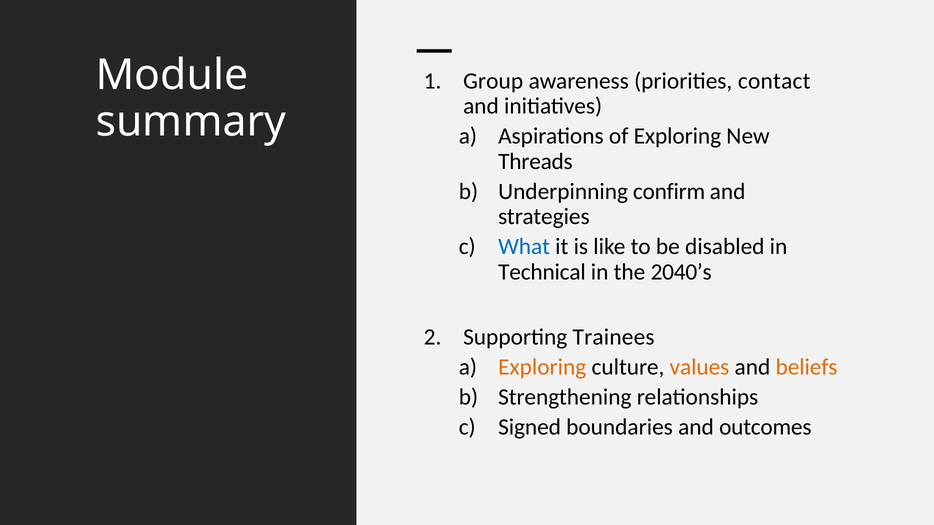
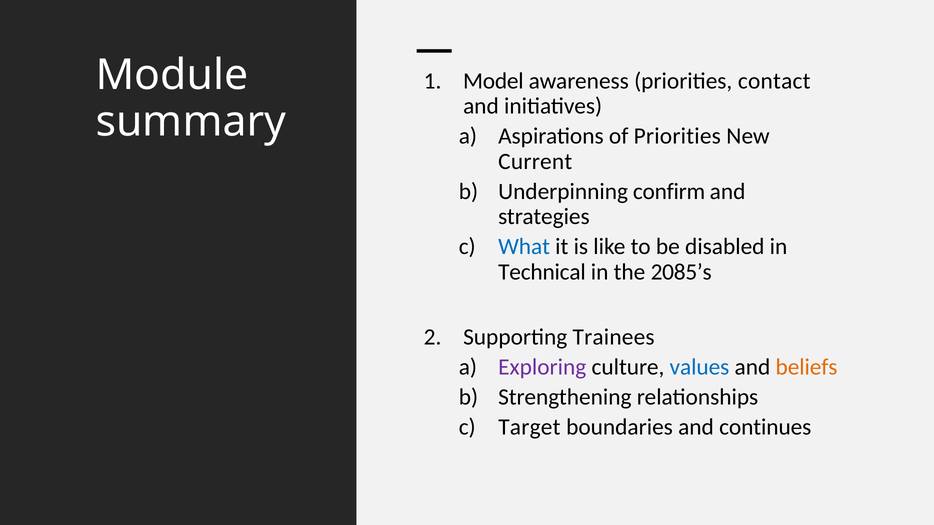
Group: Group -> Model (493, 81)
of Exploring: Exploring -> Priorities (677, 136)
Threads: Threads -> Current (535, 162)
2040’s: 2040’s -> 2085’s (681, 272)
Exploring colour: orange -> purple (542, 367)
values colour: orange -> blue (699, 367)
Signed: Signed -> Target (529, 427)
outcomes: outcomes -> continues (765, 427)
